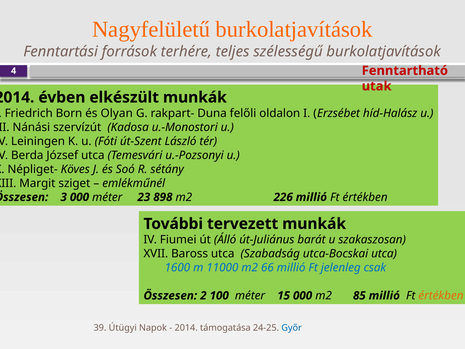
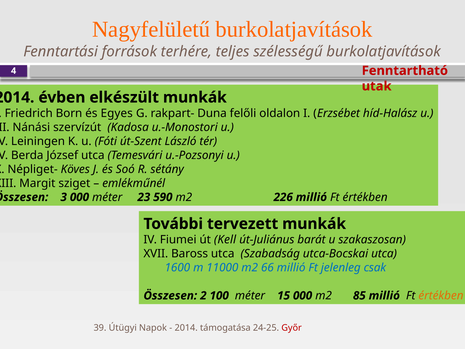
Olyan: Olyan -> Egyes (117, 113)
898: 898 -> 590 (163, 197)
Álló: Álló -> Kell (225, 240)
Győr colour: blue -> red (292, 328)
